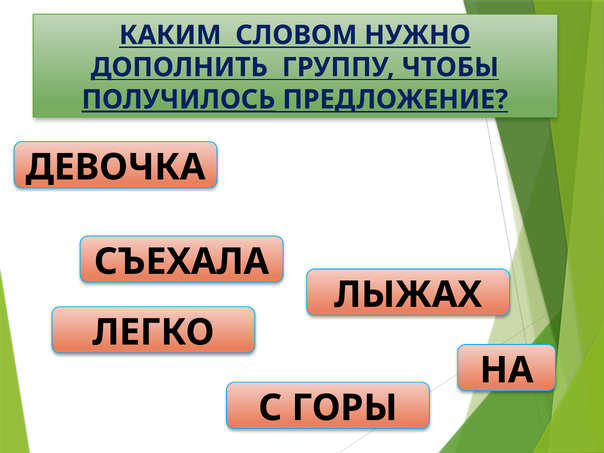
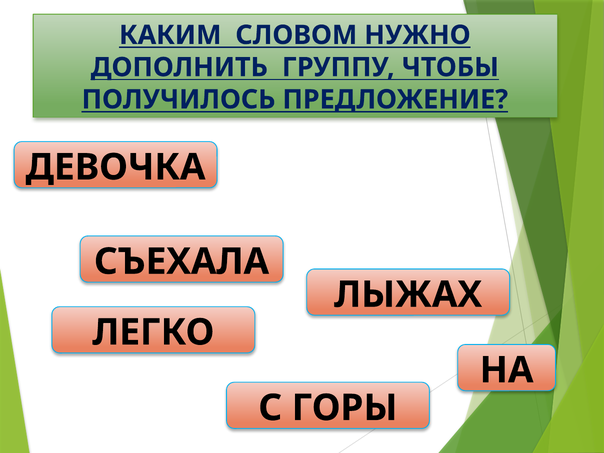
ПОЛУЧИЛОСЬ underline: present -> none (179, 100)
